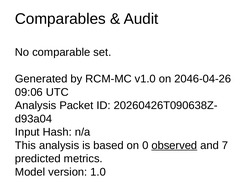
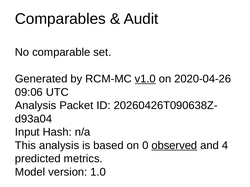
v1.0 underline: none -> present (145, 79)
2046-04-26: 2046-04-26 -> 2020-04-26 (203, 79)
7: 7 -> 4 (225, 146)
